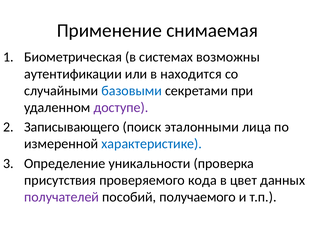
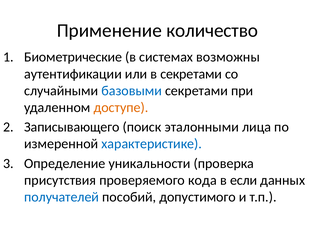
снимаемая: снимаемая -> количество (212, 30)
Биометрическая: Биометрическая -> Биометрические (73, 57)
в находится: находится -> секретами (191, 74)
доступе colour: purple -> orange (121, 108)
цвет: цвет -> если (244, 180)
получателей colour: purple -> blue (62, 197)
получаемого: получаемого -> допустимого (198, 197)
